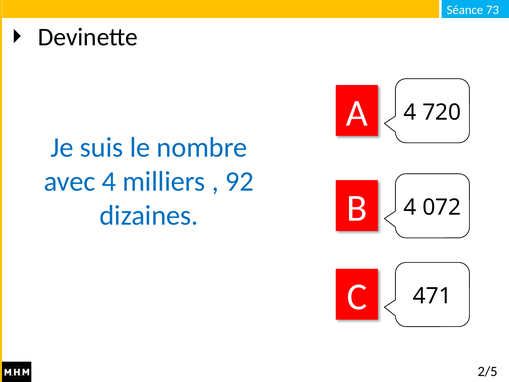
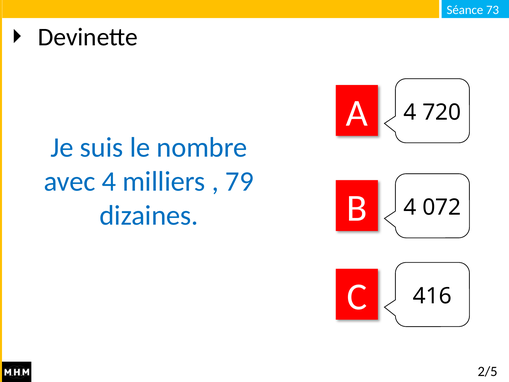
92: 92 -> 79 (239, 181)
471: 471 -> 416 (432, 296)
